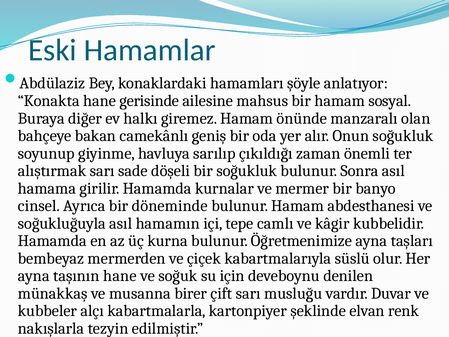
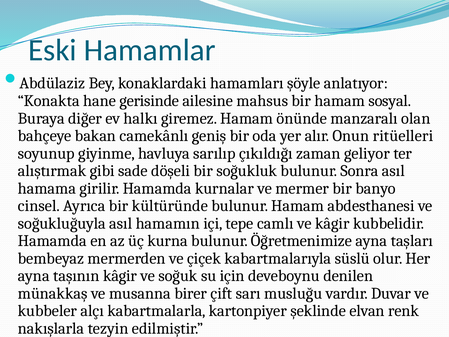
Onun soğukluk: soğukluk -> ritüelleri (403, 136)
önemli: önemli -> geliyor (367, 153)
alıştırmak sarı: sarı -> gibi (102, 171)
döneminde: döneminde -> kültüründe (170, 206)
taşının hane: hane -> kâgir (120, 276)
